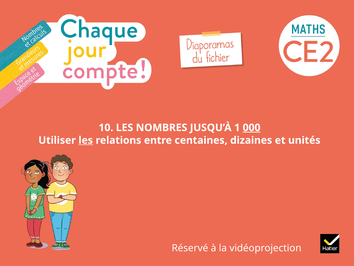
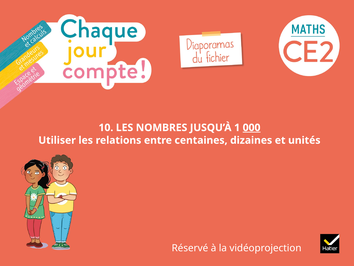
les underline: present -> none (86, 140)
